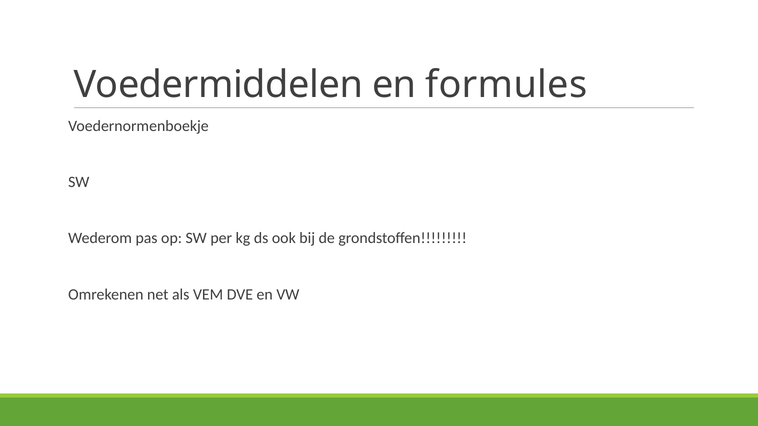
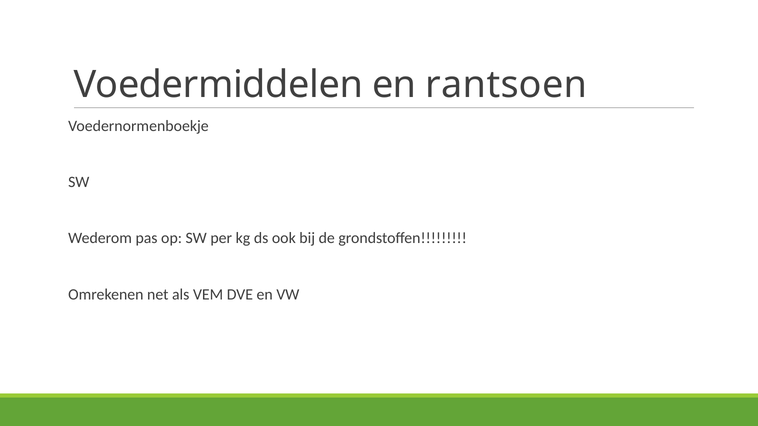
formules: formules -> rantsoen (506, 85)
